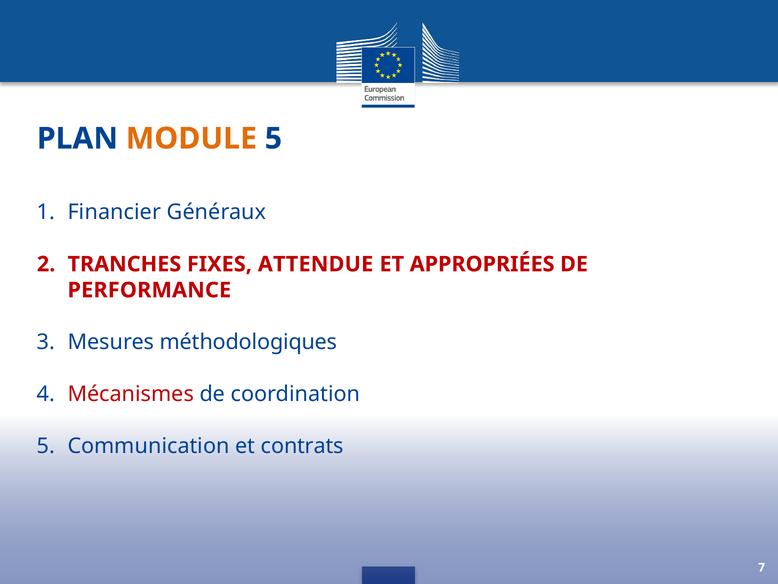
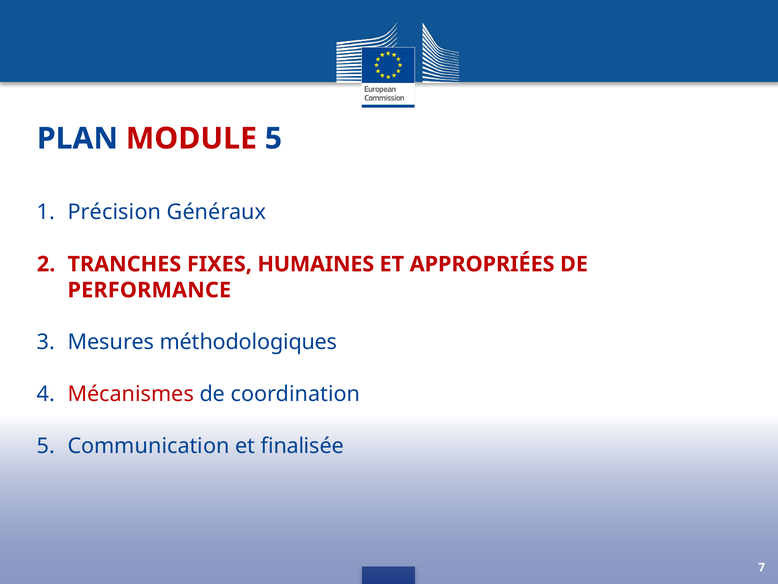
MODULE colour: orange -> red (191, 138)
Financier: Financier -> Précision (114, 212)
ATTENDUE: ATTENDUE -> HUMAINES (316, 264)
contrats: contrats -> finalisée (302, 445)
